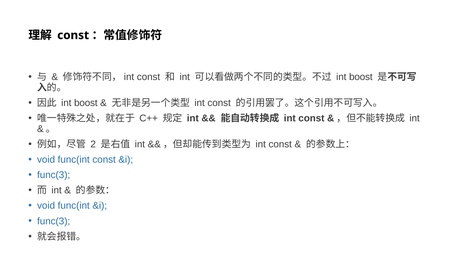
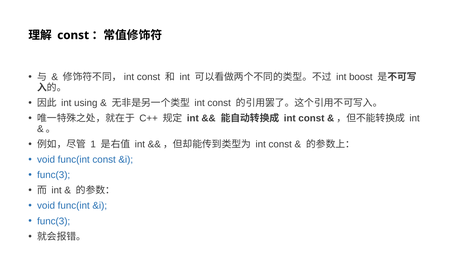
boost: boost -> using (86, 103)
2: 2 -> 1 (93, 144)
